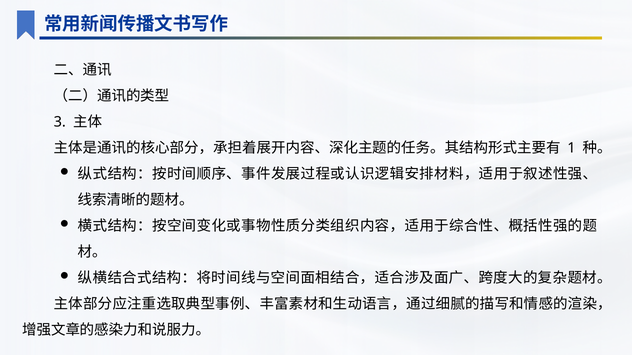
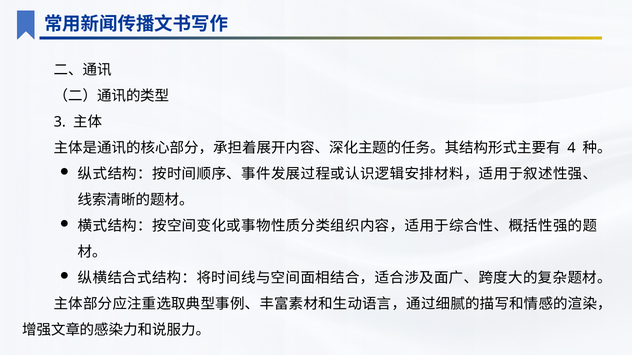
1: 1 -> 4 (571, 148)
